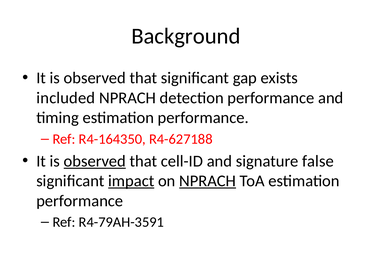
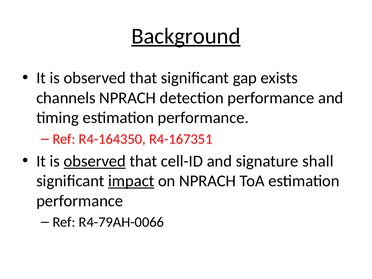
Background underline: none -> present (186, 36)
included: included -> channels (66, 98)
R4-627188: R4-627188 -> R4-167351 (181, 139)
false: false -> shall (318, 161)
NPRACH underline: present -> none (208, 181)
R4-79AH-3591: R4-79AH-3591 -> R4-79AH-0066 (121, 222)
